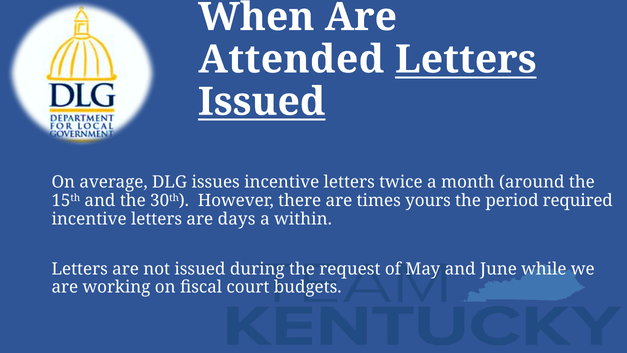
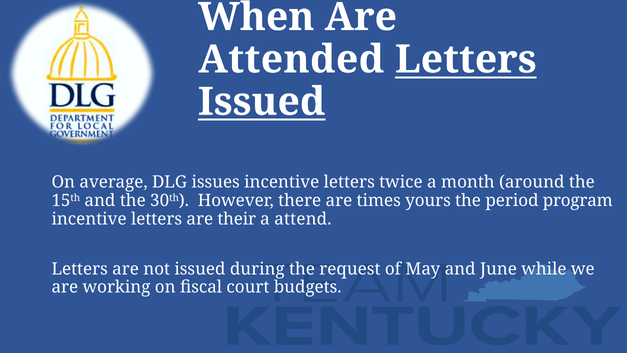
required: required -> program (578, 200)
days: days -> their (237, 219)
within: within -> attend (303, 219)
